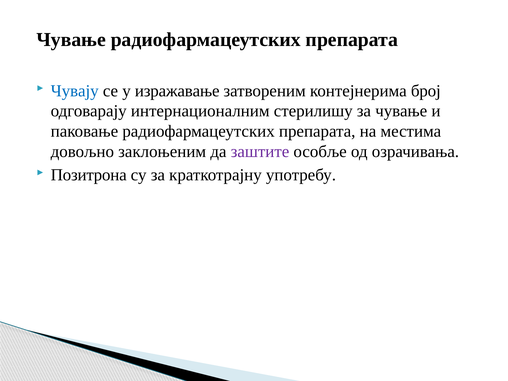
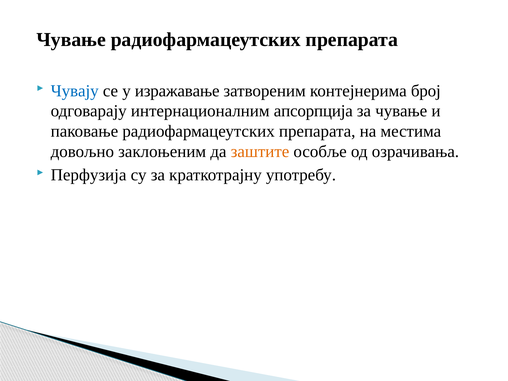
стерилишу: стерилишу -> апсорпција (313, 111)
заштите colour: purple -> orange (260, 152)
Позитрона: Позитрона -> Перфузија (89, 175)
